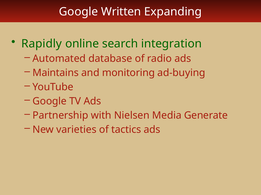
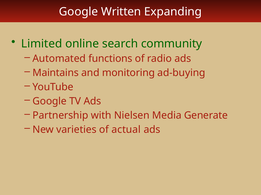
Rapidly: Rapidly -> Limited (42, 44)
integration: integration -> community (172, 44)
database: database -> functions (110, 59)
tactics: tactics -> actual (126, 130)
